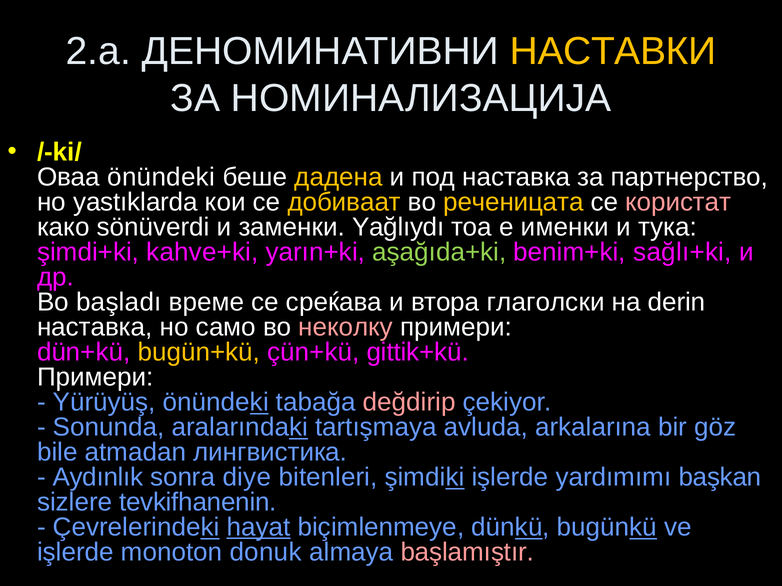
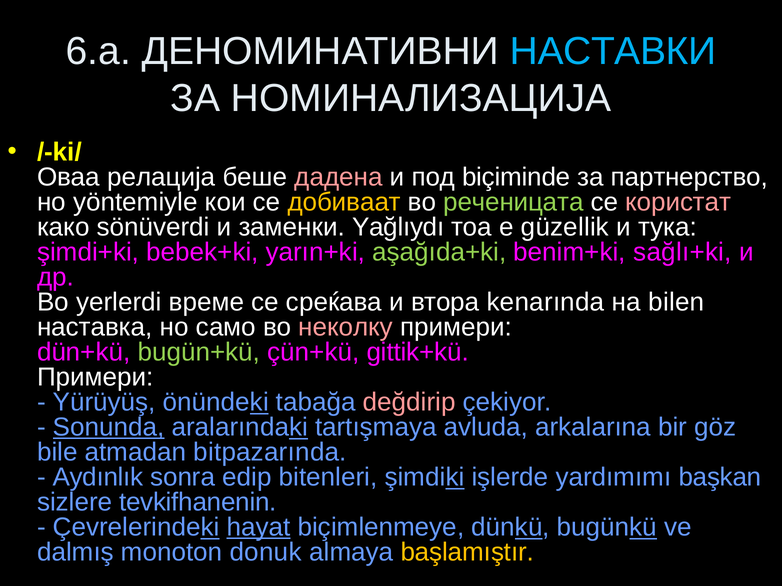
2.a: 2.a -> 6.a (98, 52)
НАСТАВКИ colour: yellow -> light blue (613, 52)
Оваа önündeki: önündeki -> релација (161, 177)
дадена colour: yellow -> pink (339, 177)
под наставка: наставка -> biçiminde (516, 177)
yastıklarda: yastıklarda -> yöntemiyle (135, 202)
реченицата colour: yellow -> light green (513, 202)
именки: именки -> güzellik (565, 227)
kahve+ki: kahve+ki -> bebek+ki (203, 252)
başladı: başladı -> yerlerdi (119, 302)
глаголски: глаголски -> kenarında (546, 302)
derin: derin -> bilen (676, 302)
bugün+kü colour: yellow -> light green (199, 352)
Sonunda underline: none -> present (109, 428)
лингвистика: лингвистика -> bitpazarında (270, 453)
diye: diye -> edip (247, 478)
işlerde: işlerde -> dalmış (75, 553)
başlamıştır colour: pink -> yellow (467, 553)
